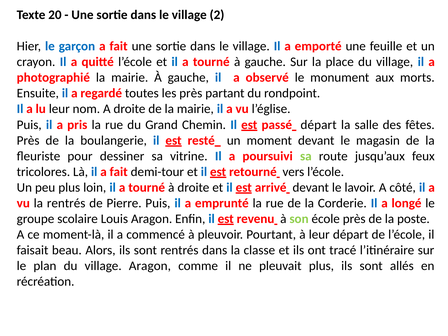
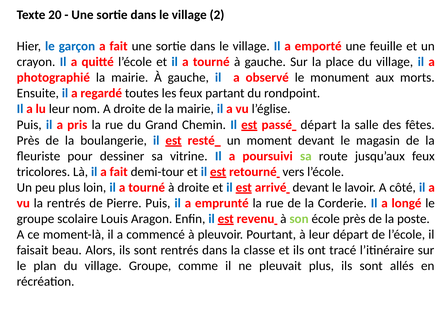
les près: près -> feux (191, 93)
village Aragon: Aragon -> Groupe (150, 266)
